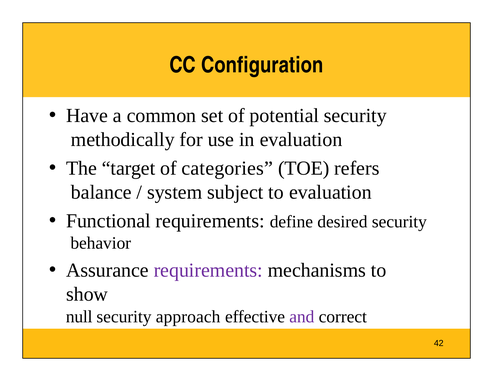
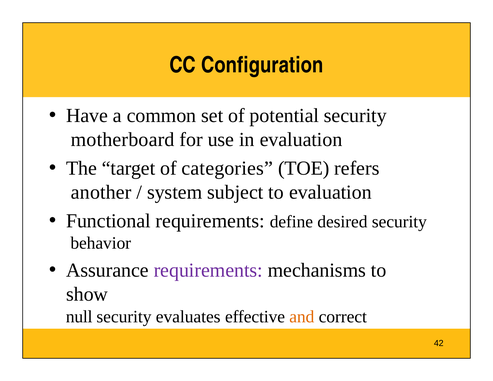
methodically: methodically -> motherboard (123, 140)
balance: balance -> another (101, 192)
approach: approach -> evaluates (188, 317)
and colour: purple -> orange (302, 317)
